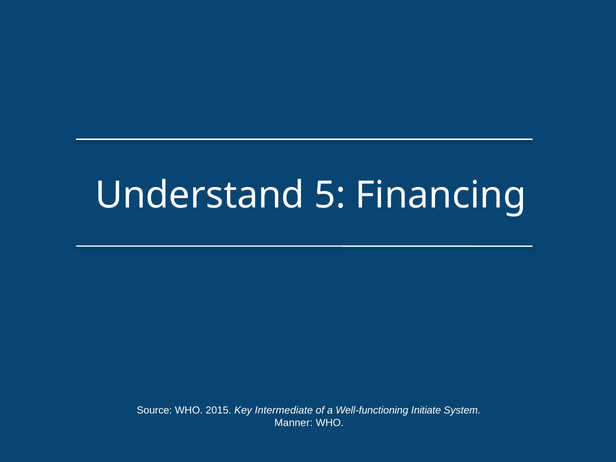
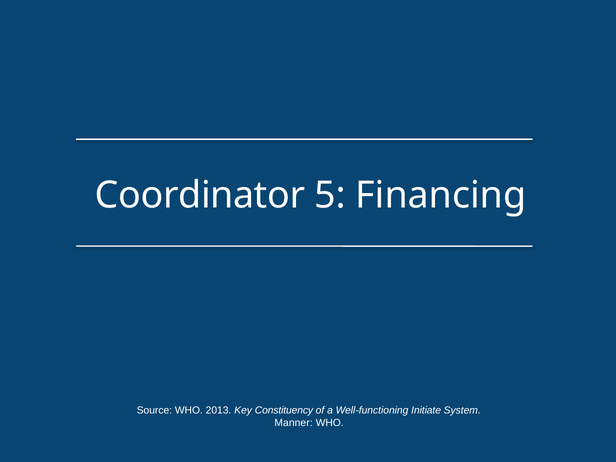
Understand: Understand -> Coordinator (200, 195)
2015: 2015 -> 2013 (218, 410)
Intermediate: Intermediate -> Constituency (284, 410)
